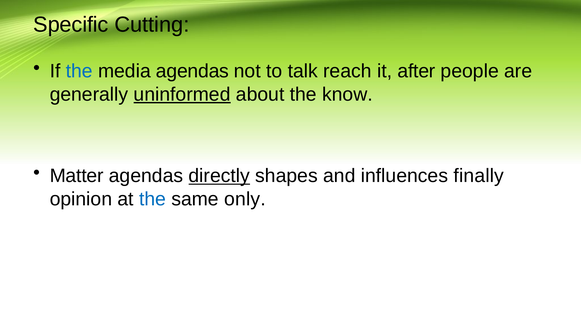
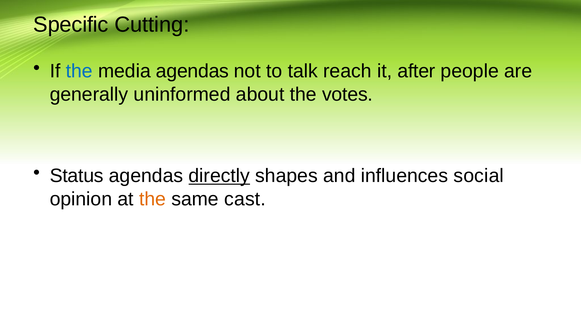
uninformed underline: present -> none (182, 94)
know: know -> votes (348, 94)
Matter: Matter -> Status (77, 176)
finally: finally -> social (479, 176)
the colour: blue -> orange (153, 199)
only: only -> cast (245, 199)
